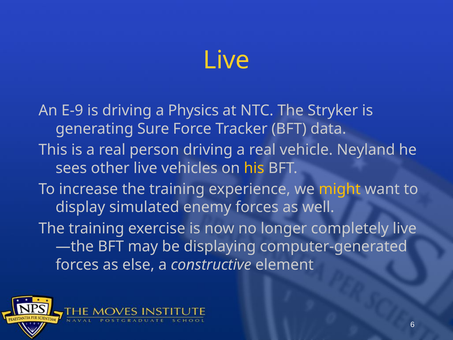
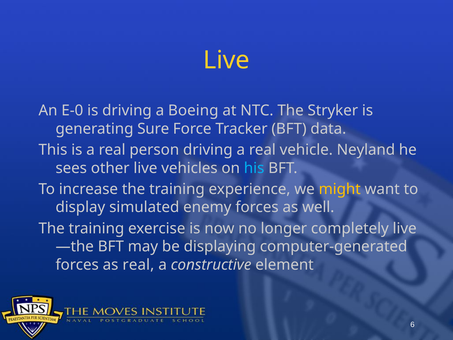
E-9: E-9 -> E-0 (72, 111)
Physics: Physics -> Boeing (193, 111)
his colour: yellow -> light blue (254, 168)
as else: else -> real (138, 265)
